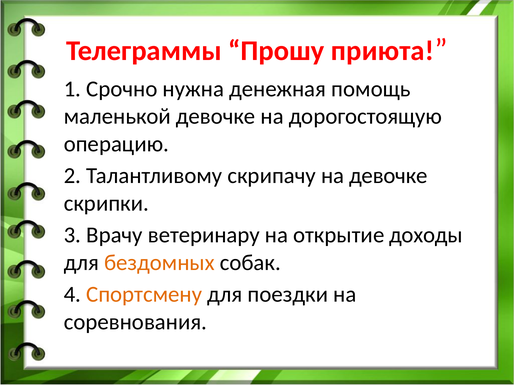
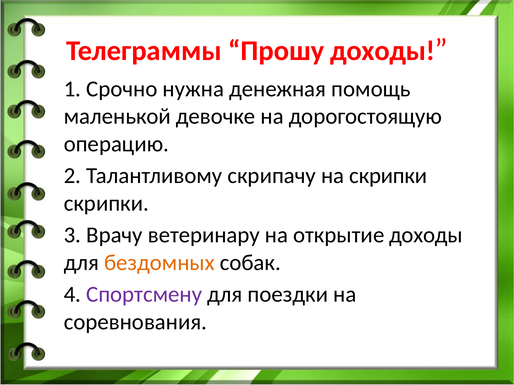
Прошу приюта: приюта -> доходы (383, 51)
на девочке: девочке -> скрипки (388, 176)
Спортсмену colour: orange -> purple (144, 295)
